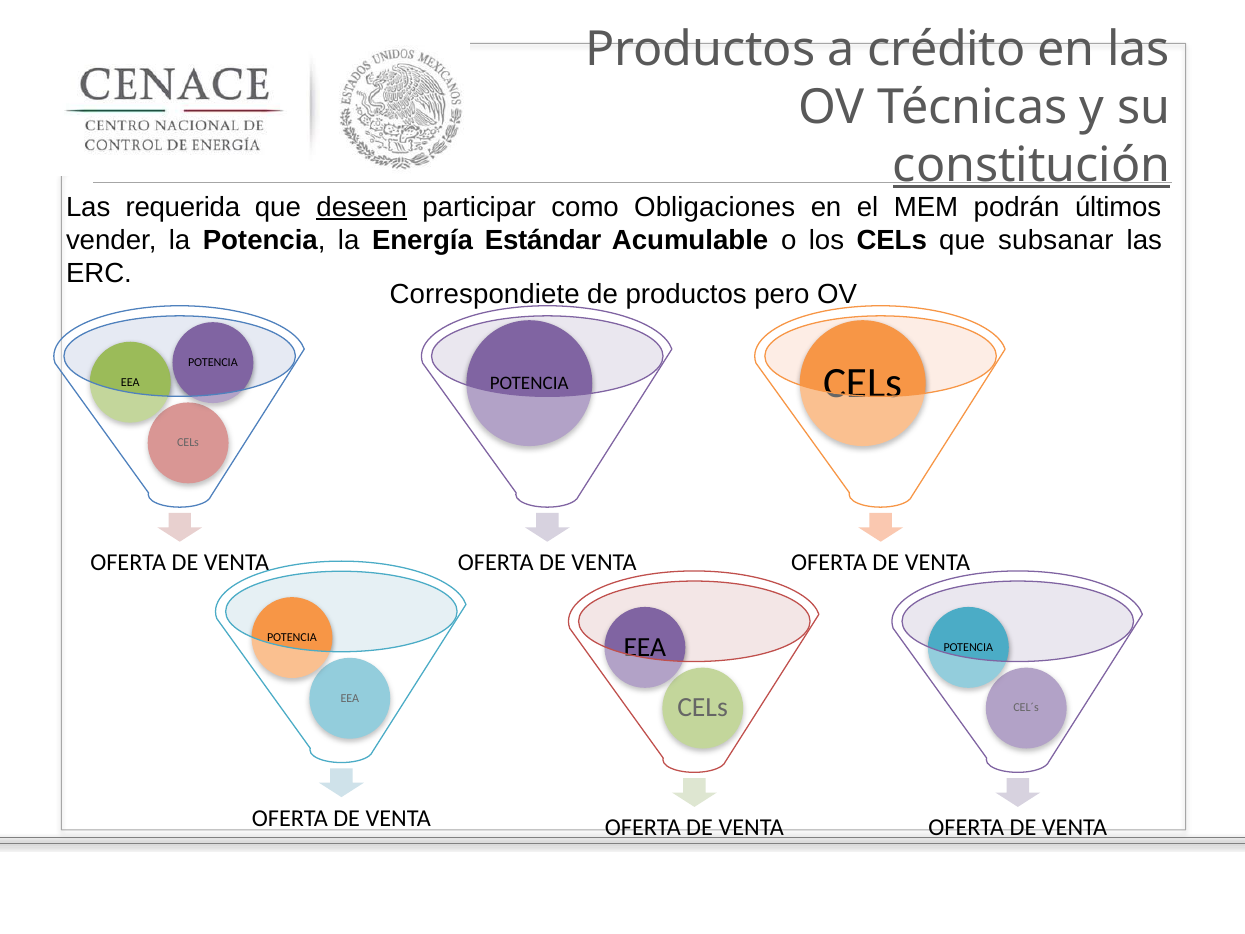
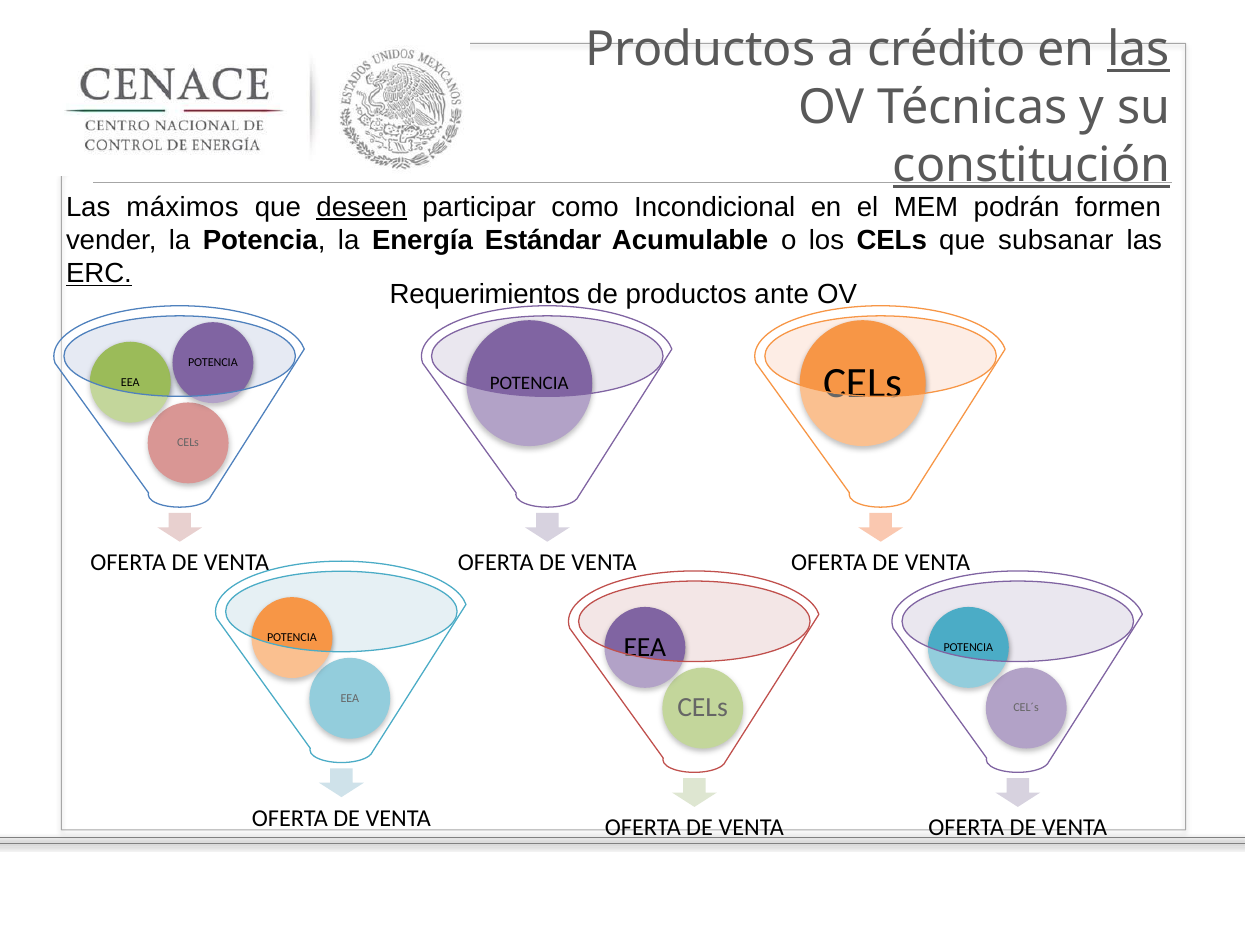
las underline: none -> present (1139, 49)
requerida: requerida -> máximos (183, 207)
Obligaciones: Obligaciones -> Incondicional (715, 207)
últimos: últimos -> formen (1118, 207)
ERC underline: none -> present (99, 274)
Correspondiete: Correspondiete -> Requerimientos (485, 294)
pero: pero -> ante (782, 294)
